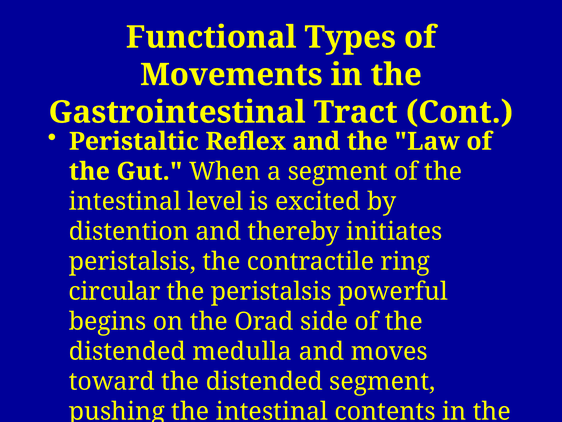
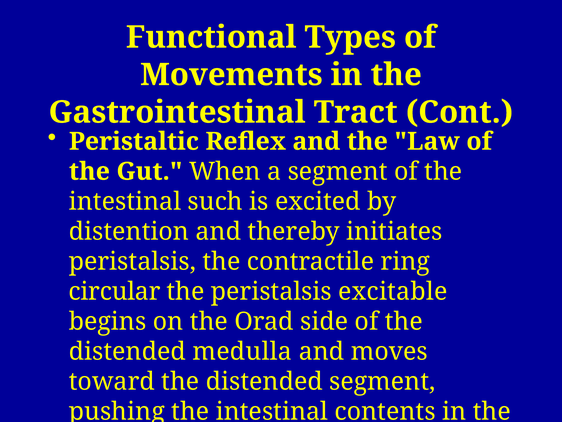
level: level -> such (215, 201)
powerful: powerful -> excitable (393, 291)
